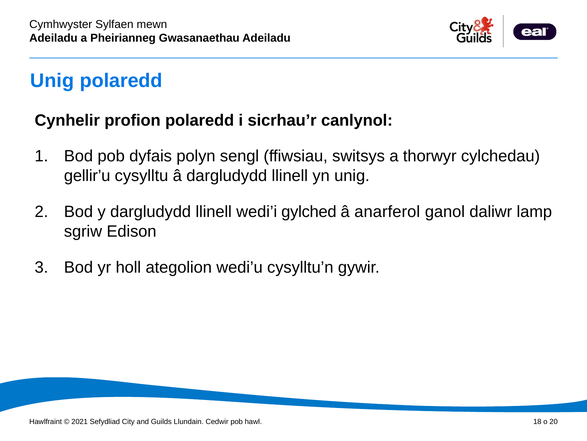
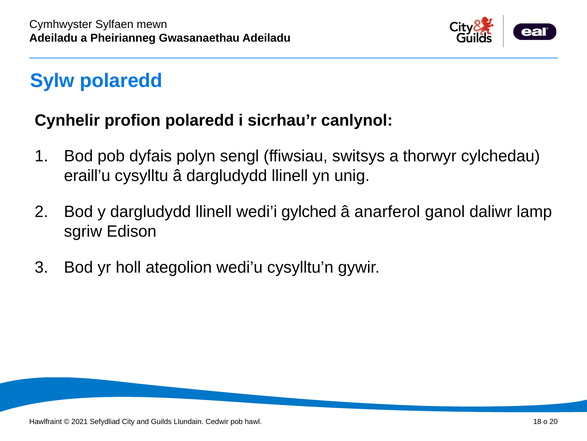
Unig: Unig -> Sylw (52, 81)
gellir’u: gellir’u -> eraill’u (87, 176)
